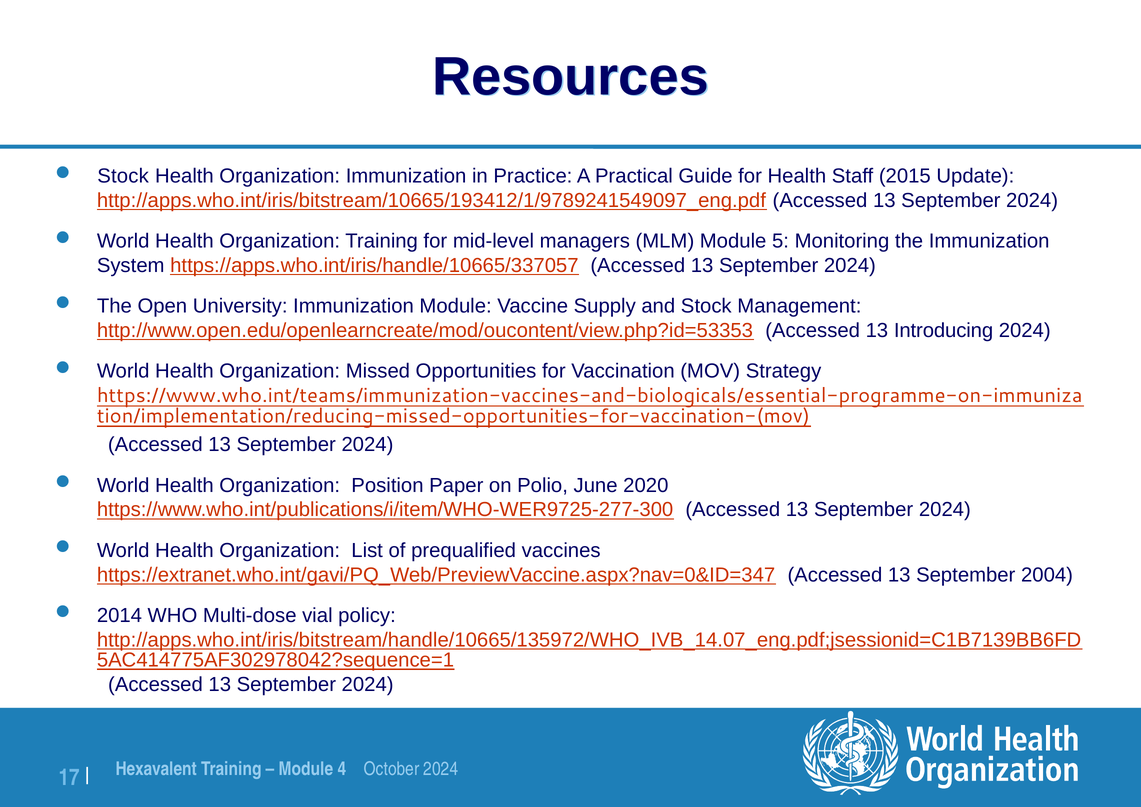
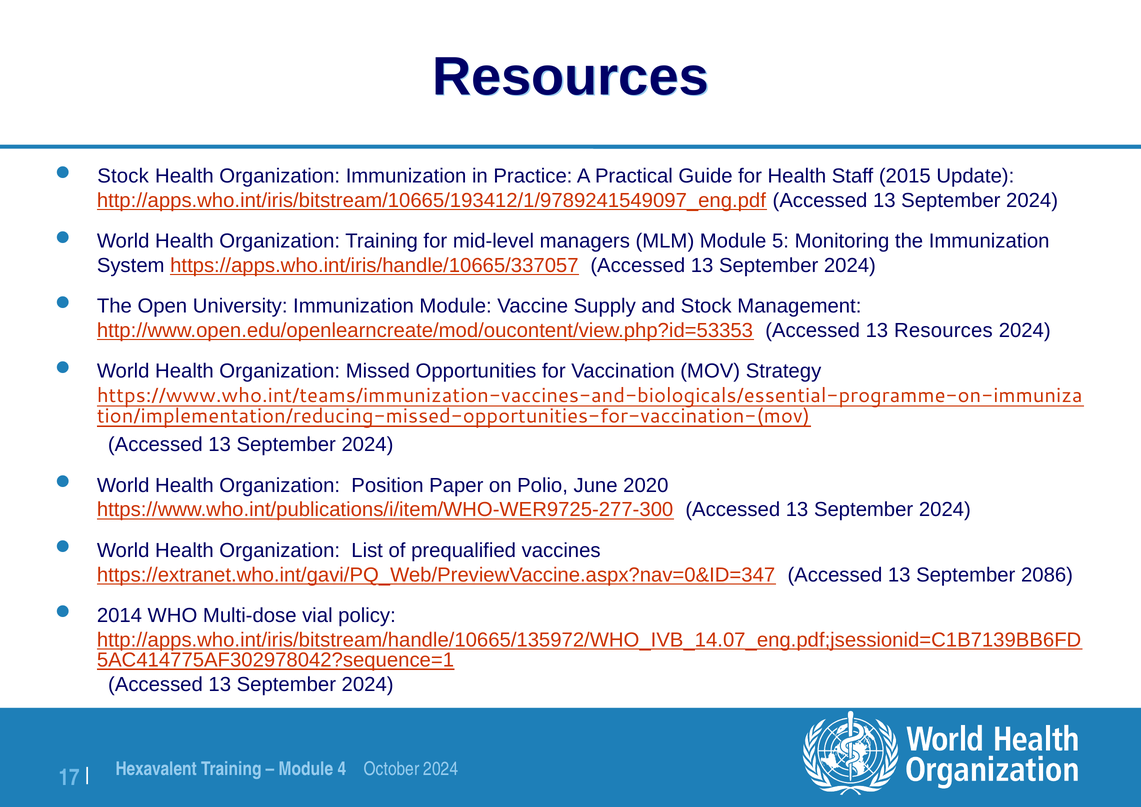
13 Introducing: Introducing -> Resources (943, 331)
2004: 2004 -> 2086 (1047, 575)
